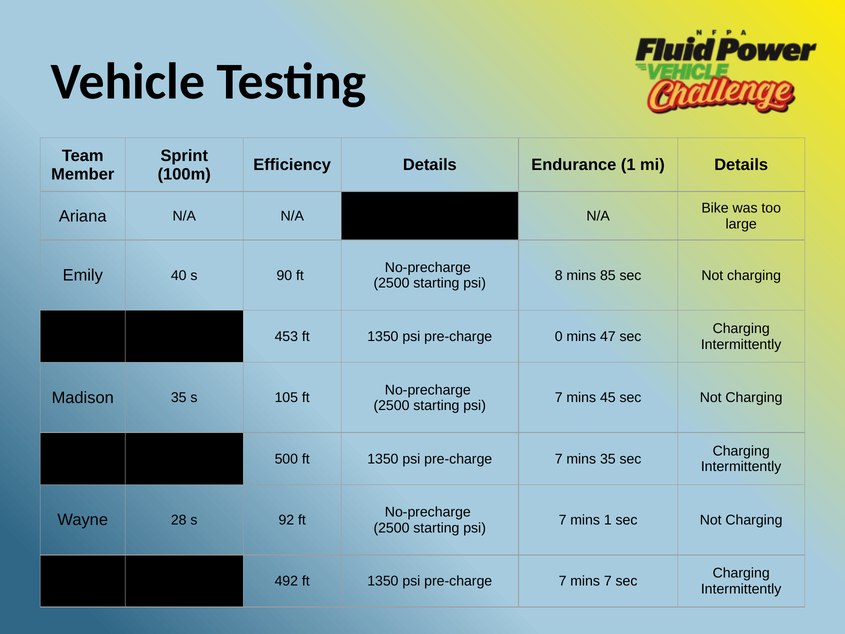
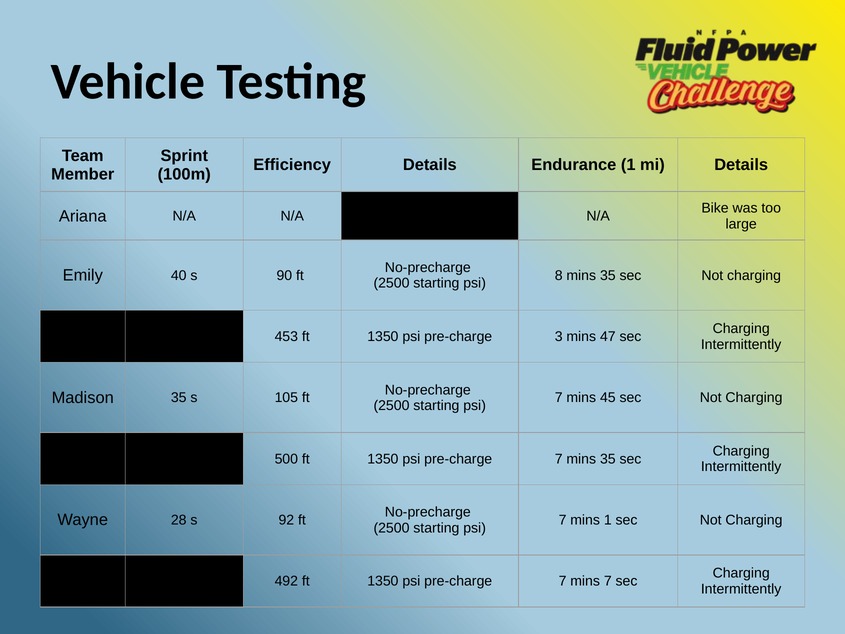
8 mins 85: 85 -> 35 (608, 275)
0: 0 -> 3 (559, 336)
